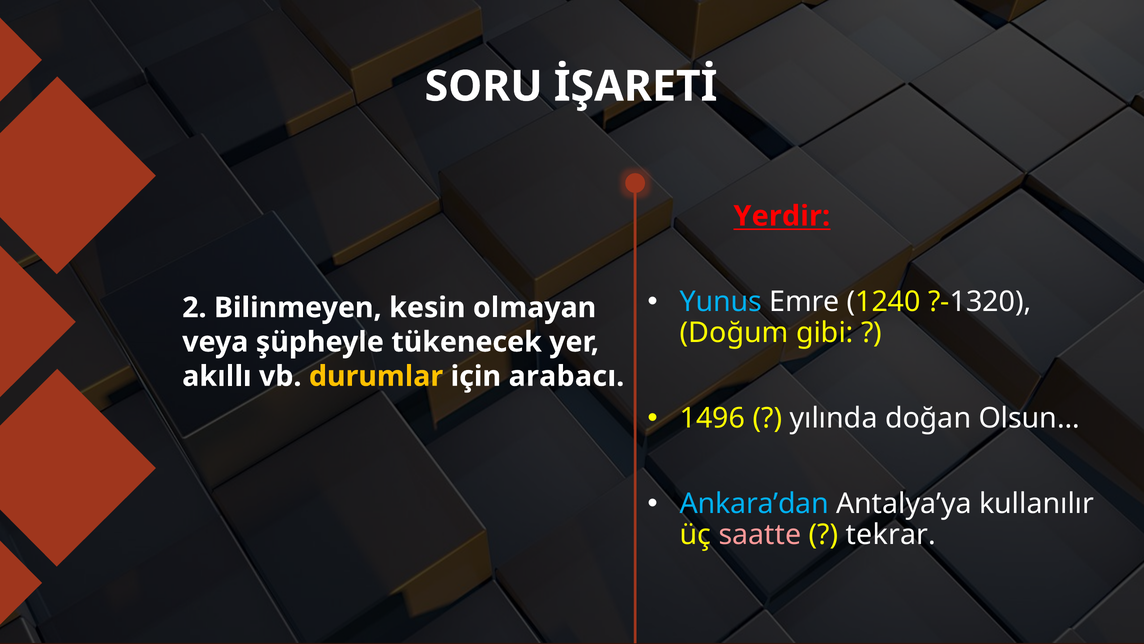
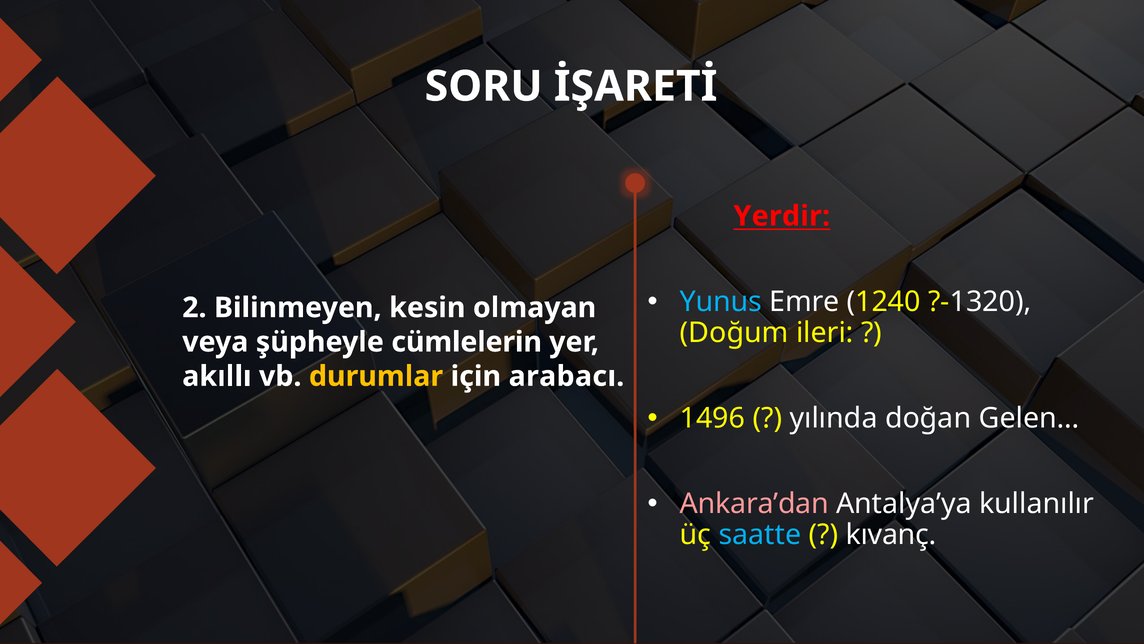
gibi: gibi -> ileri (825, 332)
tükenecek: tükenecek -> cümlelerin (467, 342)
Olsun…: Olsun… -> Gelen… (1029, 418)
Ankara’dan colour: light blue -> pink (754, 504)
saatte colour: pink -> light blue (760, 535)
tekrar: tekrar -> kıvanç (891, 535)
